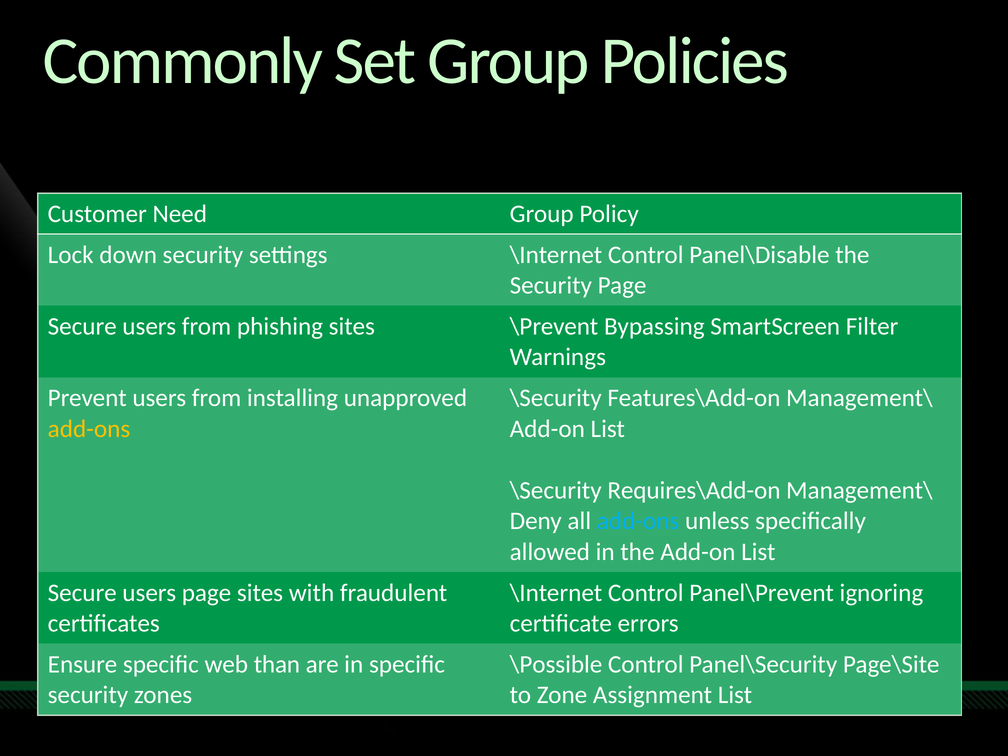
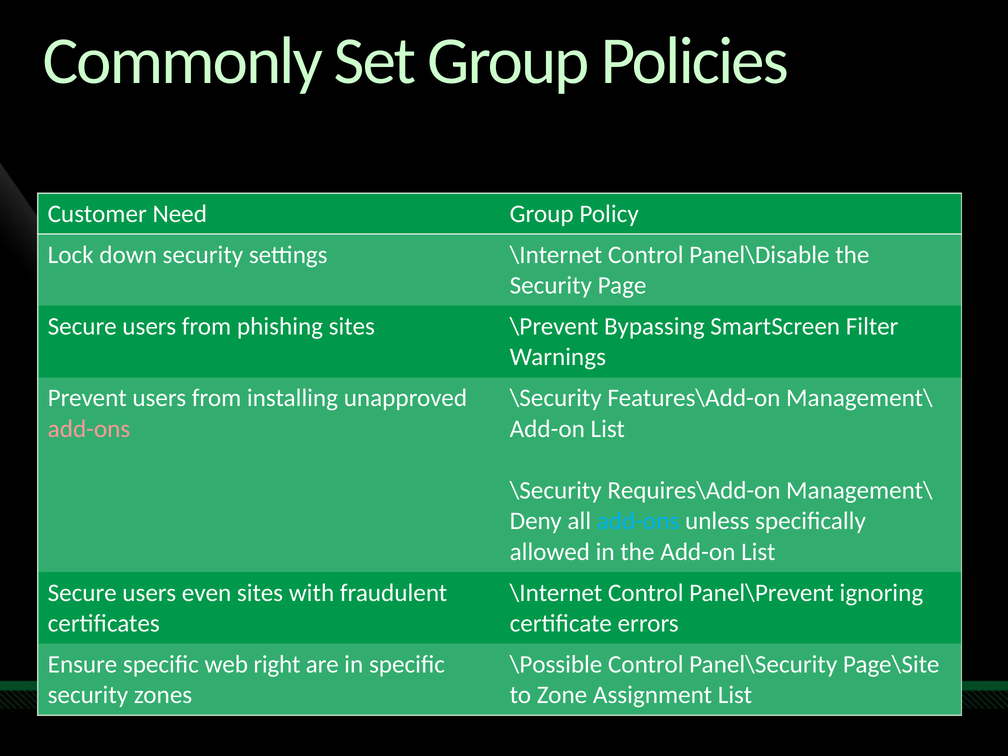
add-ons colour: yellow -> pink (89, 429)
users page: page -> even (207, 593)
than: than -> right (277, 664)
